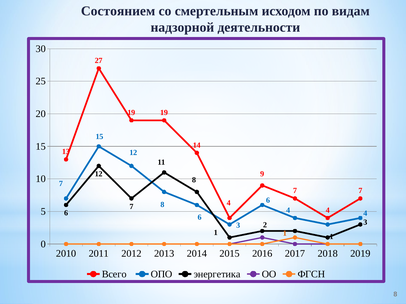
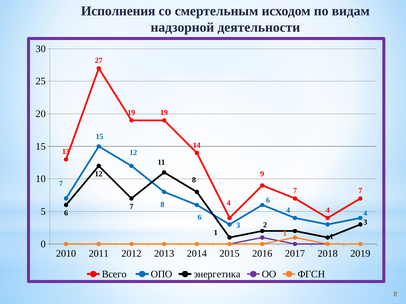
Состоянием: Состоянием -> Исполнения (118, 11)
